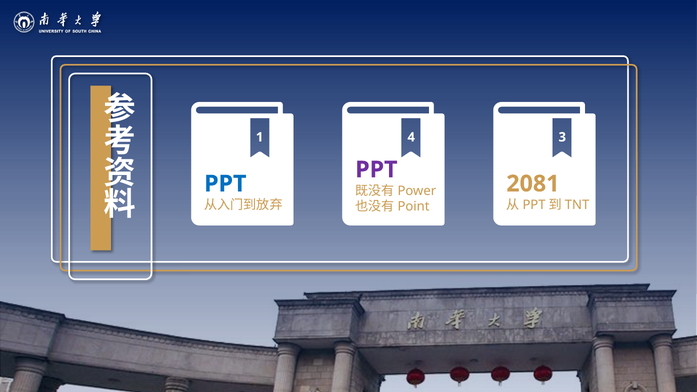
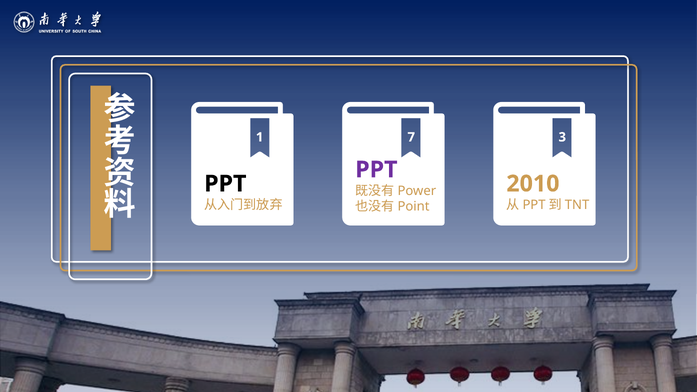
4: 4 -> 7 (411, 137)
PPT colour: blue -> black (225, 184)
2081: 2081 -> 2010 (533, 184)
